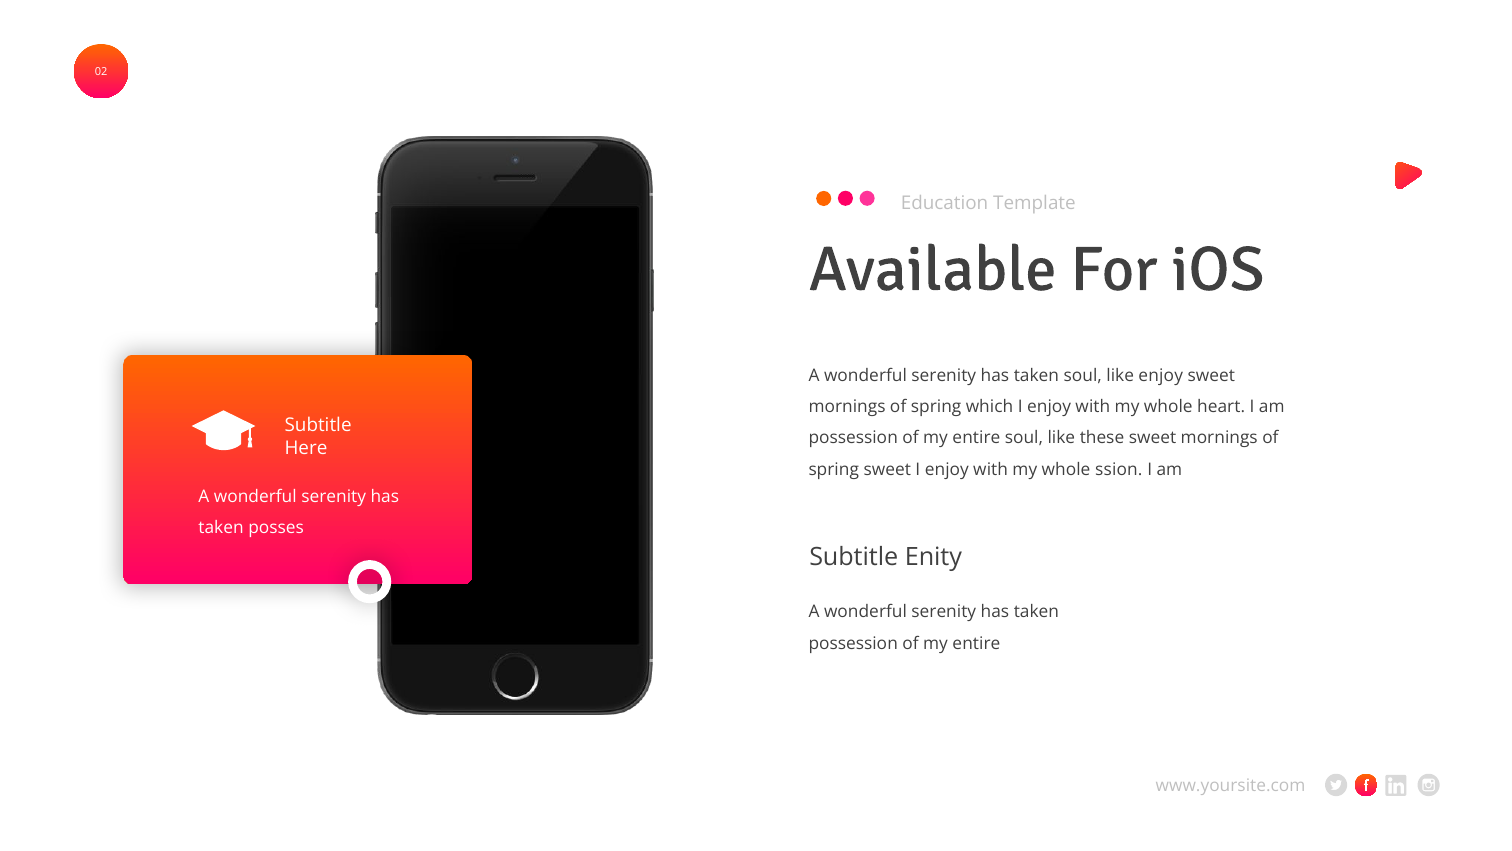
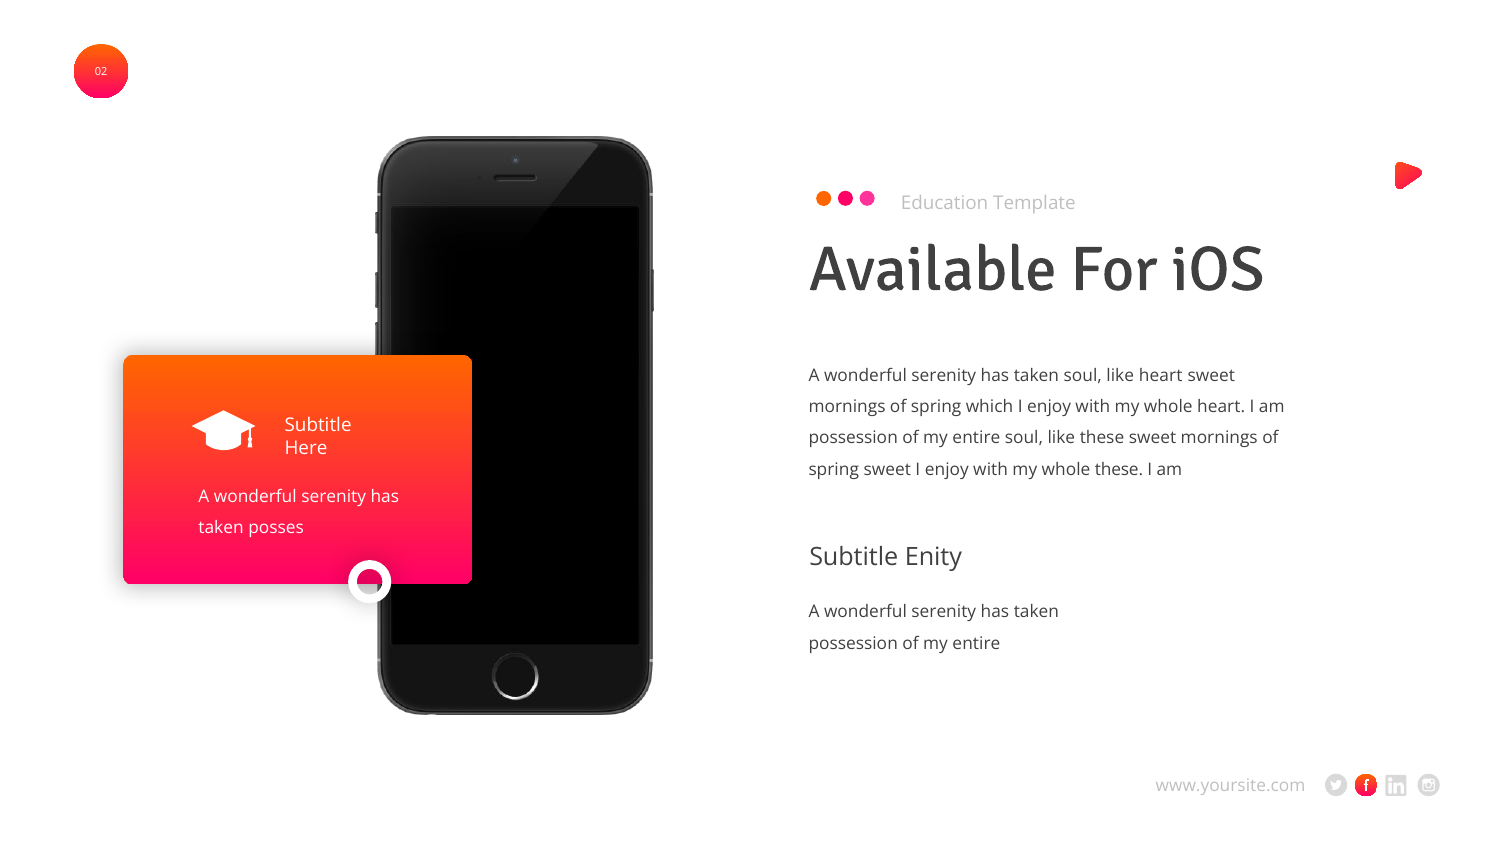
like enjoy: enjoy -> heart (1161, 375)
whole ssion: ssion -> these (1119, 469)
